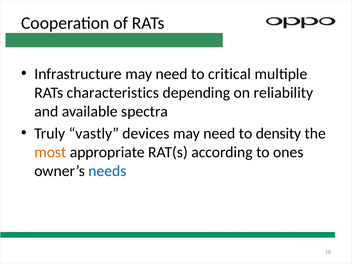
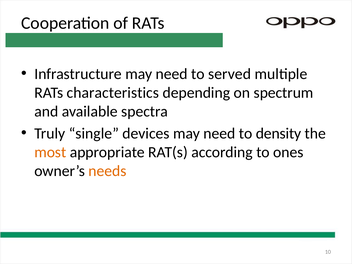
critical: critical -> served (230, 74)
reliability: reliability -> spectrum (284, 93)
vastly: vastly -> single (94, 133)
needs colour: blue -> orange (108, 171)
